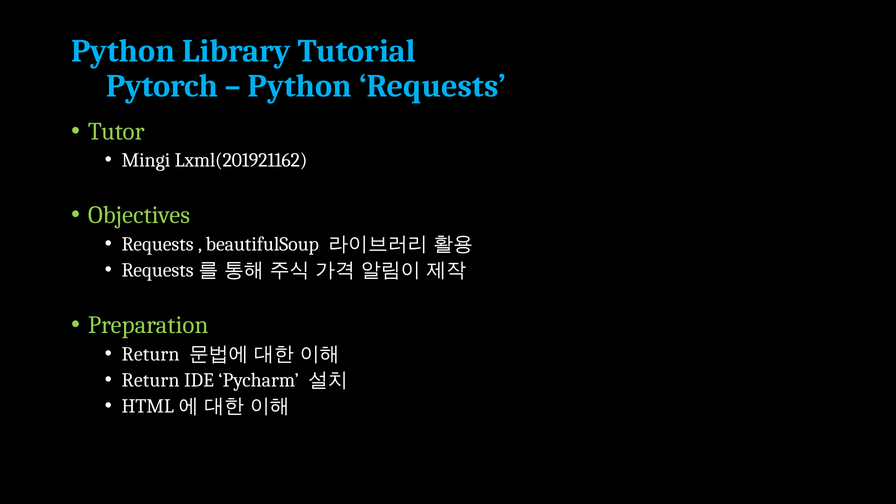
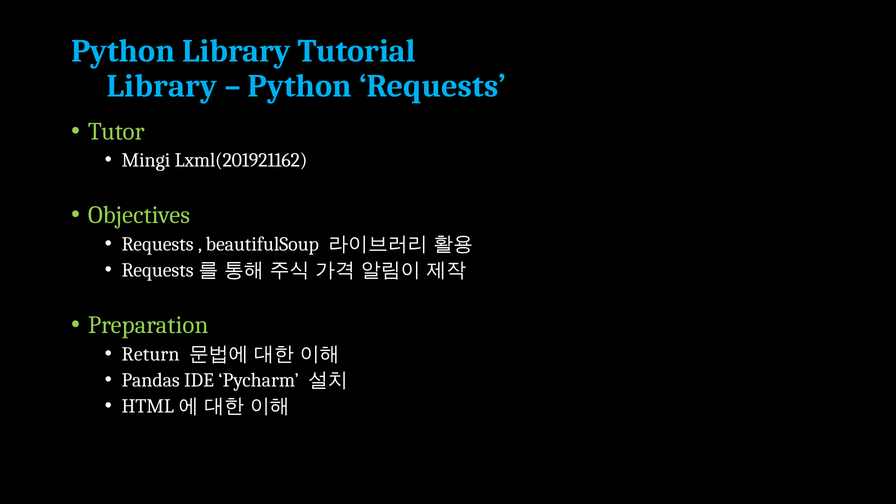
Pytorch: Pytorch -> Library (162, 86)
Return: Return -> Pandas (151, 380)
